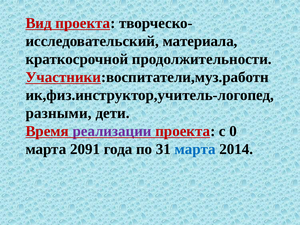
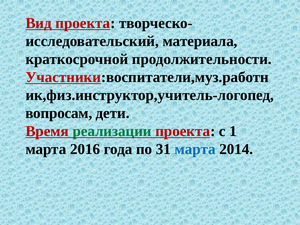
разными: разными -> вопросам (59, 113)
реализации colour: purple -> green (112, 131)
0: 0 -> 1 (233, 131)
2091: 2091 -> 2016 (85, 149)
